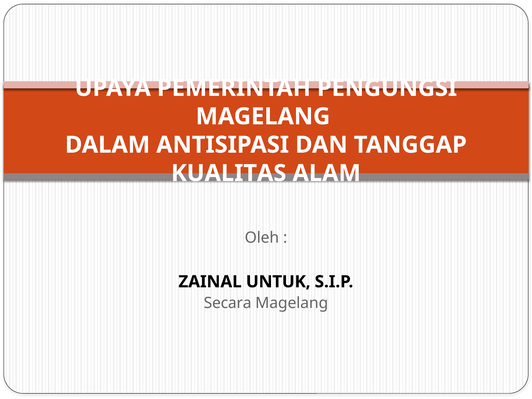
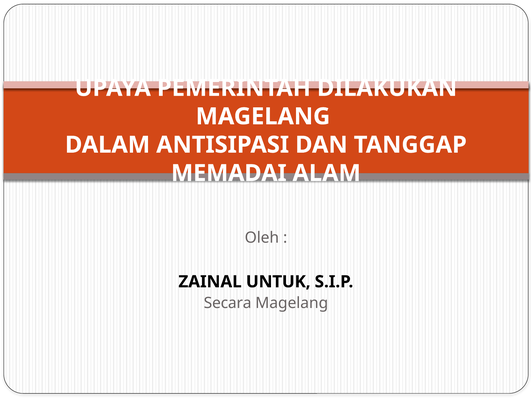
PENGUNGSI: PENGUNGSI -> DILAKUKAN (387, 88)
KUALITAS: KUALITAS -> MEMADAI (229, 173)
